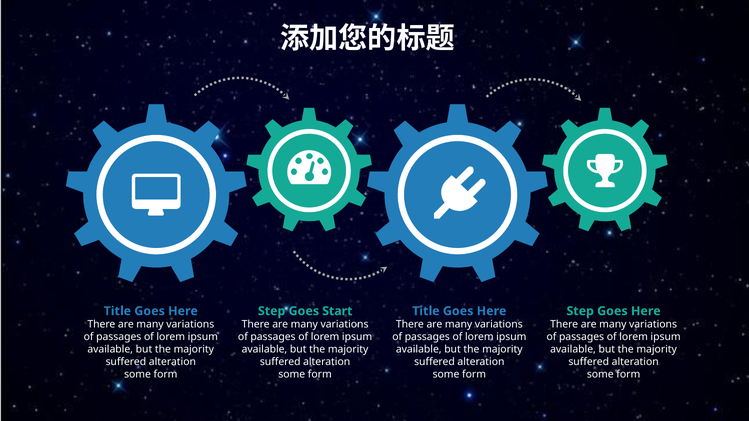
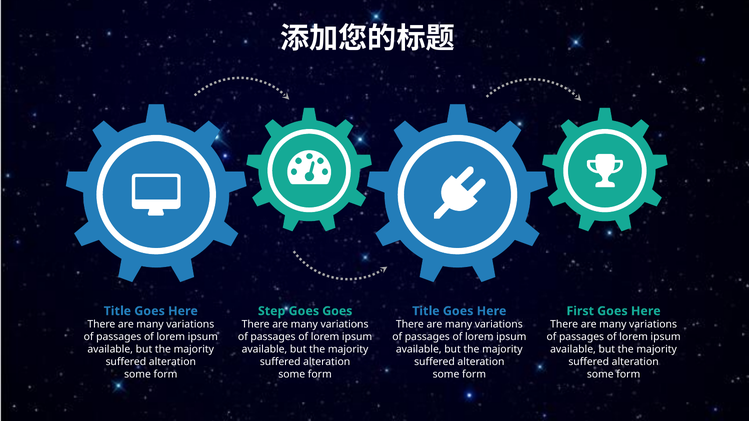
Goes Start: Start -> Goes (337, 311)
Step: Step -> First (580, 311)
